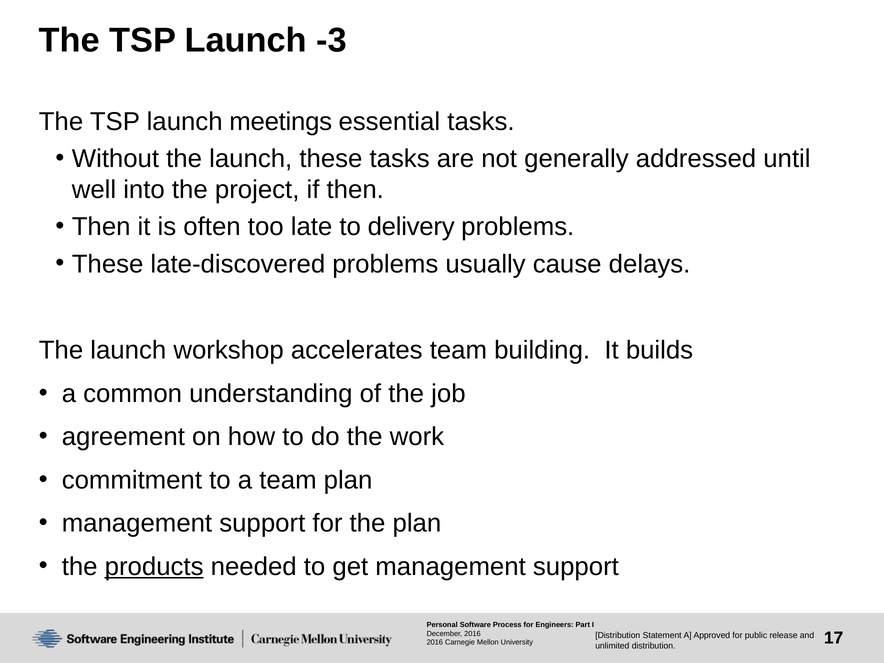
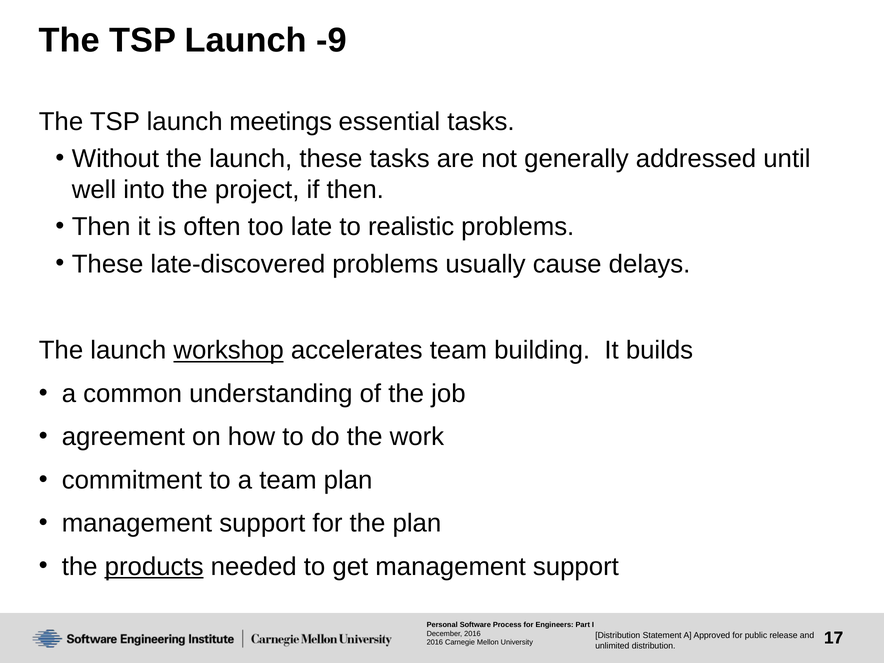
-3: -3 -> -9 (332, 41)
delivery: delivery -> realistic (411, 227)
workshop underline: none -> present (229, 350)
